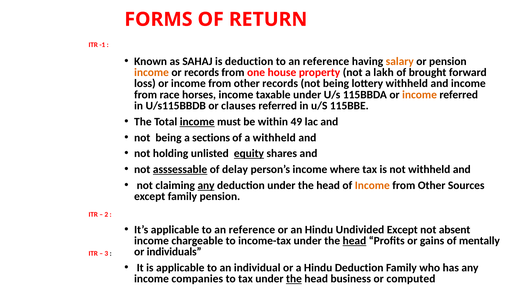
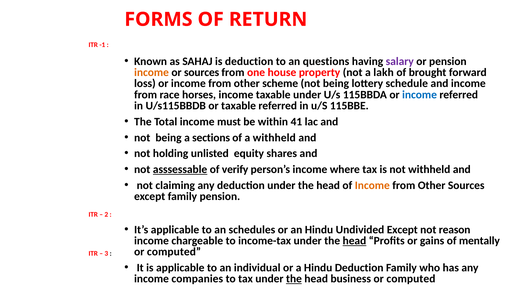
reference: reference -> questions (326, 61)
salary colour: orange -> purple (400, 61)
or records: records -> sources (202, 72)
other records: records -> scheme (280, 84)
lottery withheld: withheld -> schedule (407, 84)
income colour: orange -> blue (420, 95)
or clauses: clauses -> taxable (239, 106)
income underline: present -> none (197, 122)
49: 49 -> 41 (296, 122)
equity underline: present -> none (249, 154)
delay: delay -> verify (235, 170)
any underline: present -> none (206, 185)
applicable to an reference: reference -> schedules (252, 230)
absent: absent -> reason (455, 230)
individuals: individuals -> computed (174, 252)
